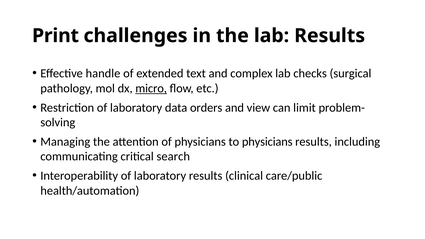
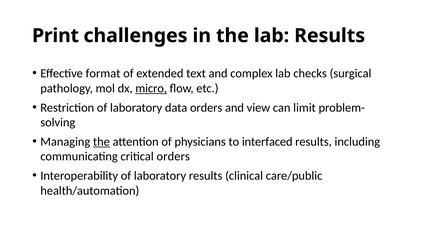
handle: handle -> format (103, 74)
the underline: none -> present (101, 142)
to physicians: physicians -> interfaced (267, 142)
critical search: search -> orders (173, 157)
